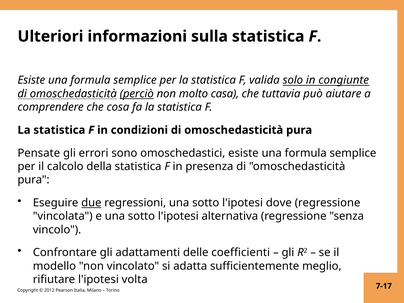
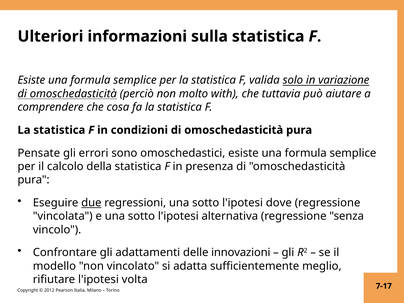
congiunte: congiunte -> variazione (344, 80)
perciò underline: present -> none (137, 94)
casa: casa -> with (225, 94)
coefficienti: coefficienti -> innovazioni (241, 253)
